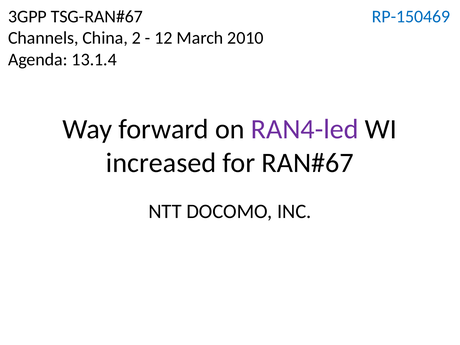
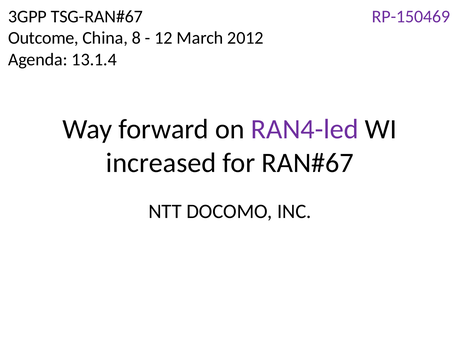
RP-150469 colour: blue -> purple (411, 16)
Channels: Channels -> Outcome (43, 38)
2: 2 -> 8 (136, 38)
2010: 2010 -> 2012 (245, 38)
